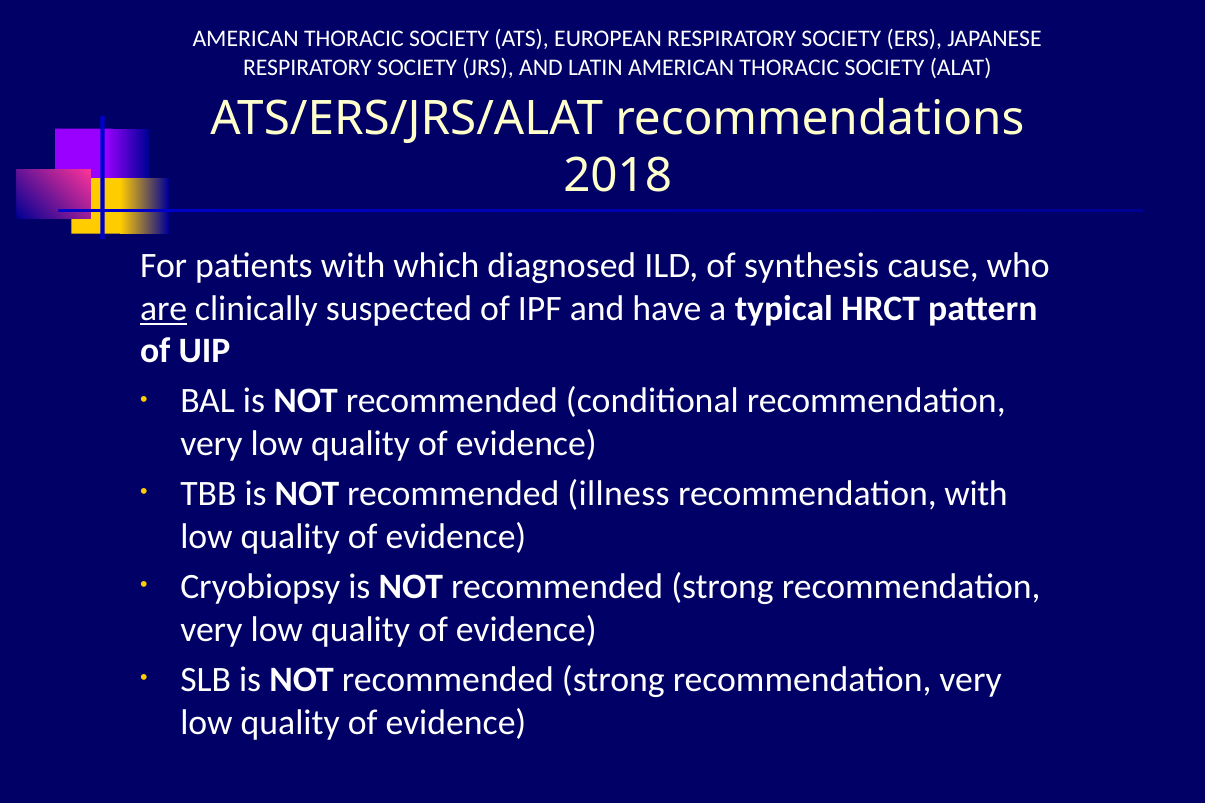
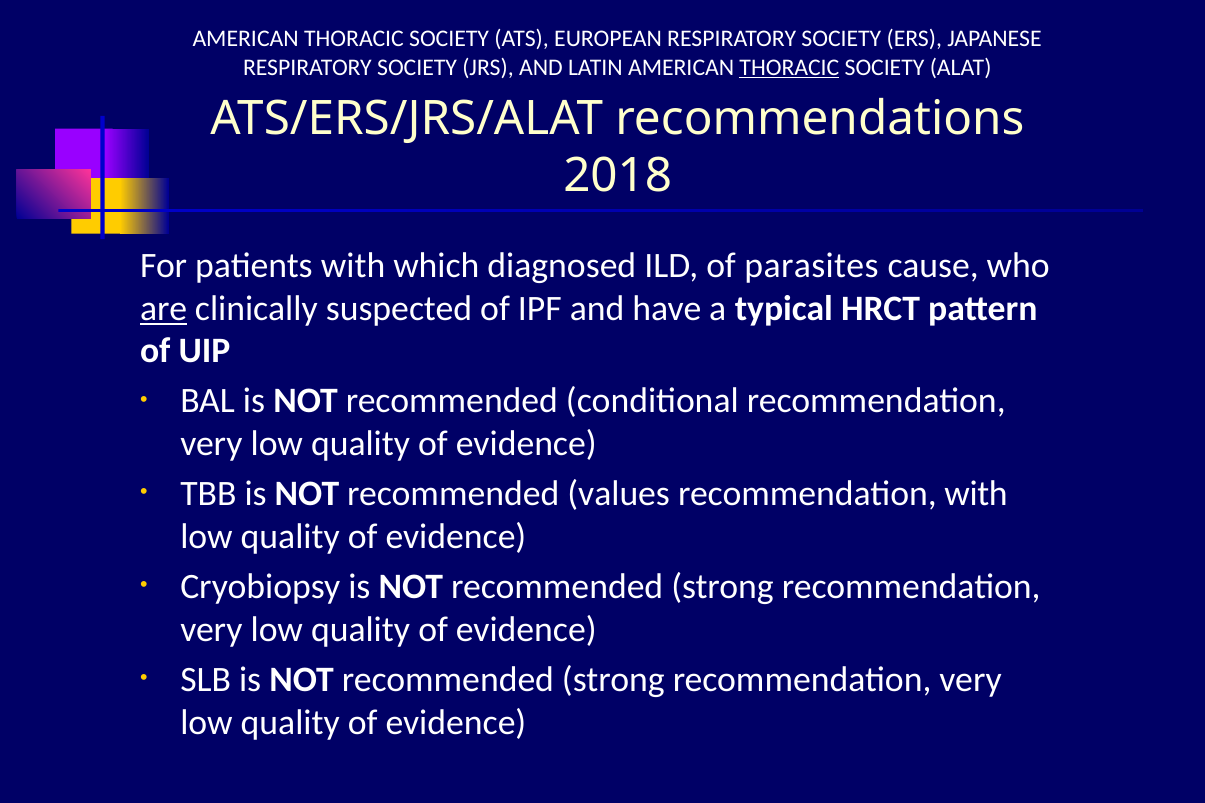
THORACIC underline: none -> present (789, 68)
synthesis: synthesis -> parasites (812, 266)
illness: illness -> values (619, 494)
